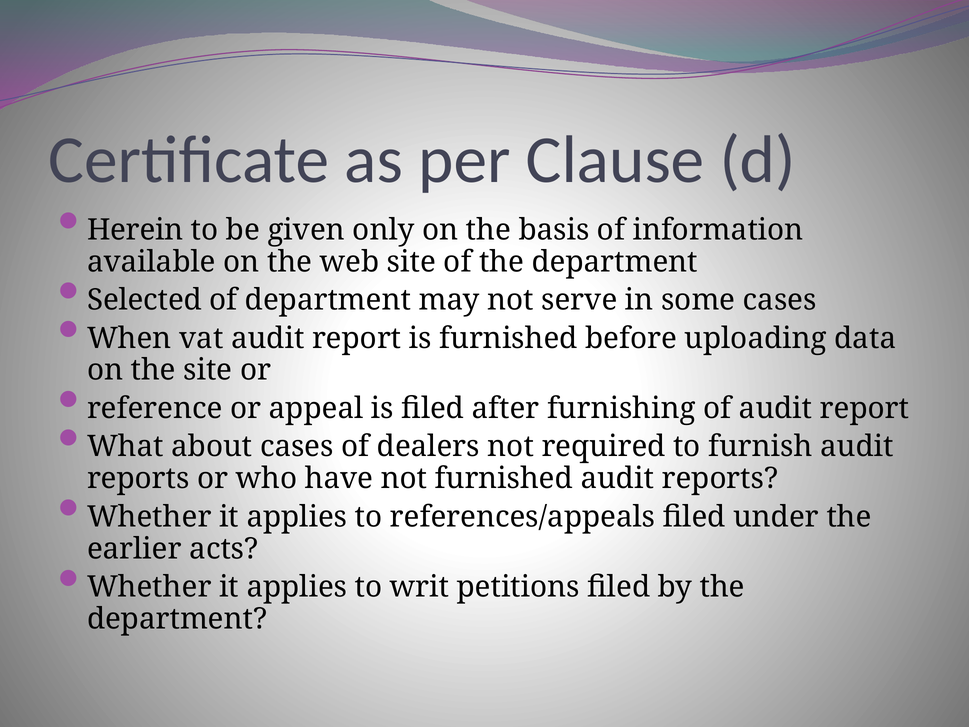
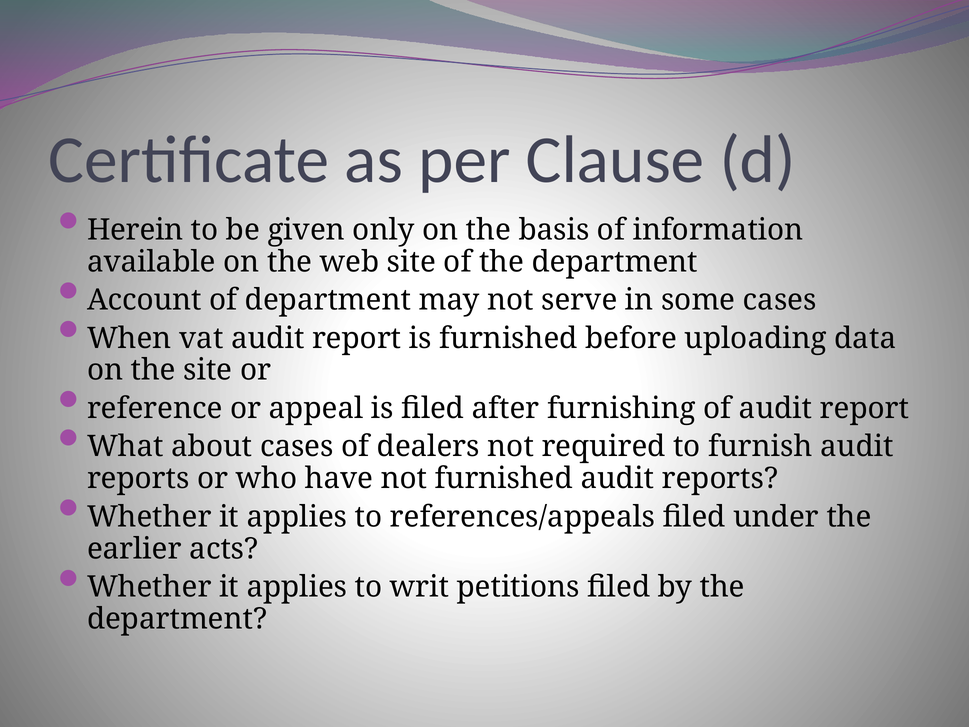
Selected: Selected -> Account (144, 300)
